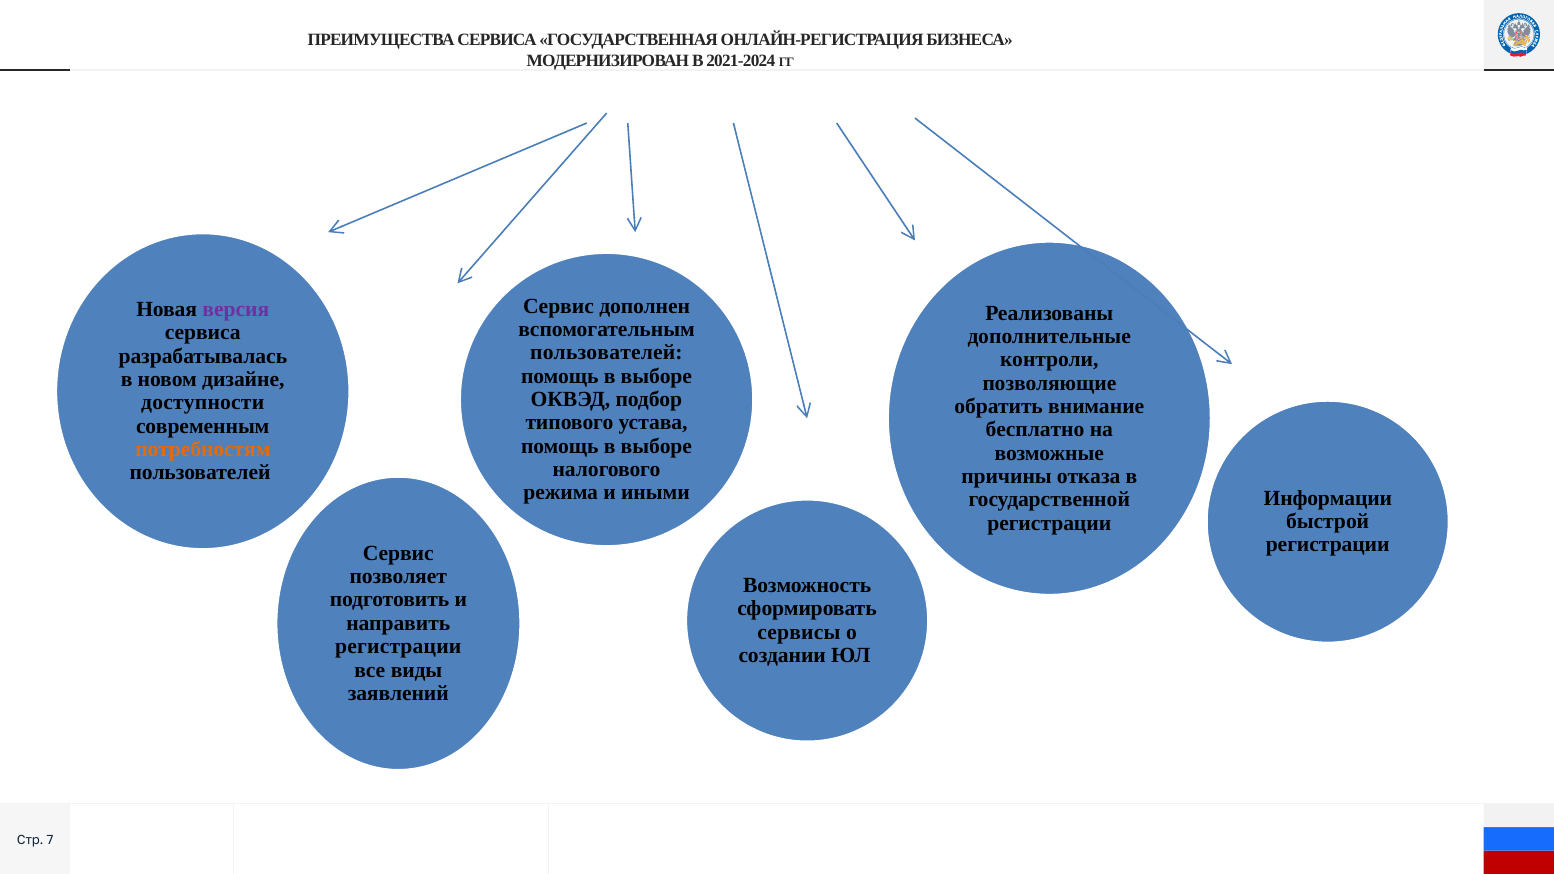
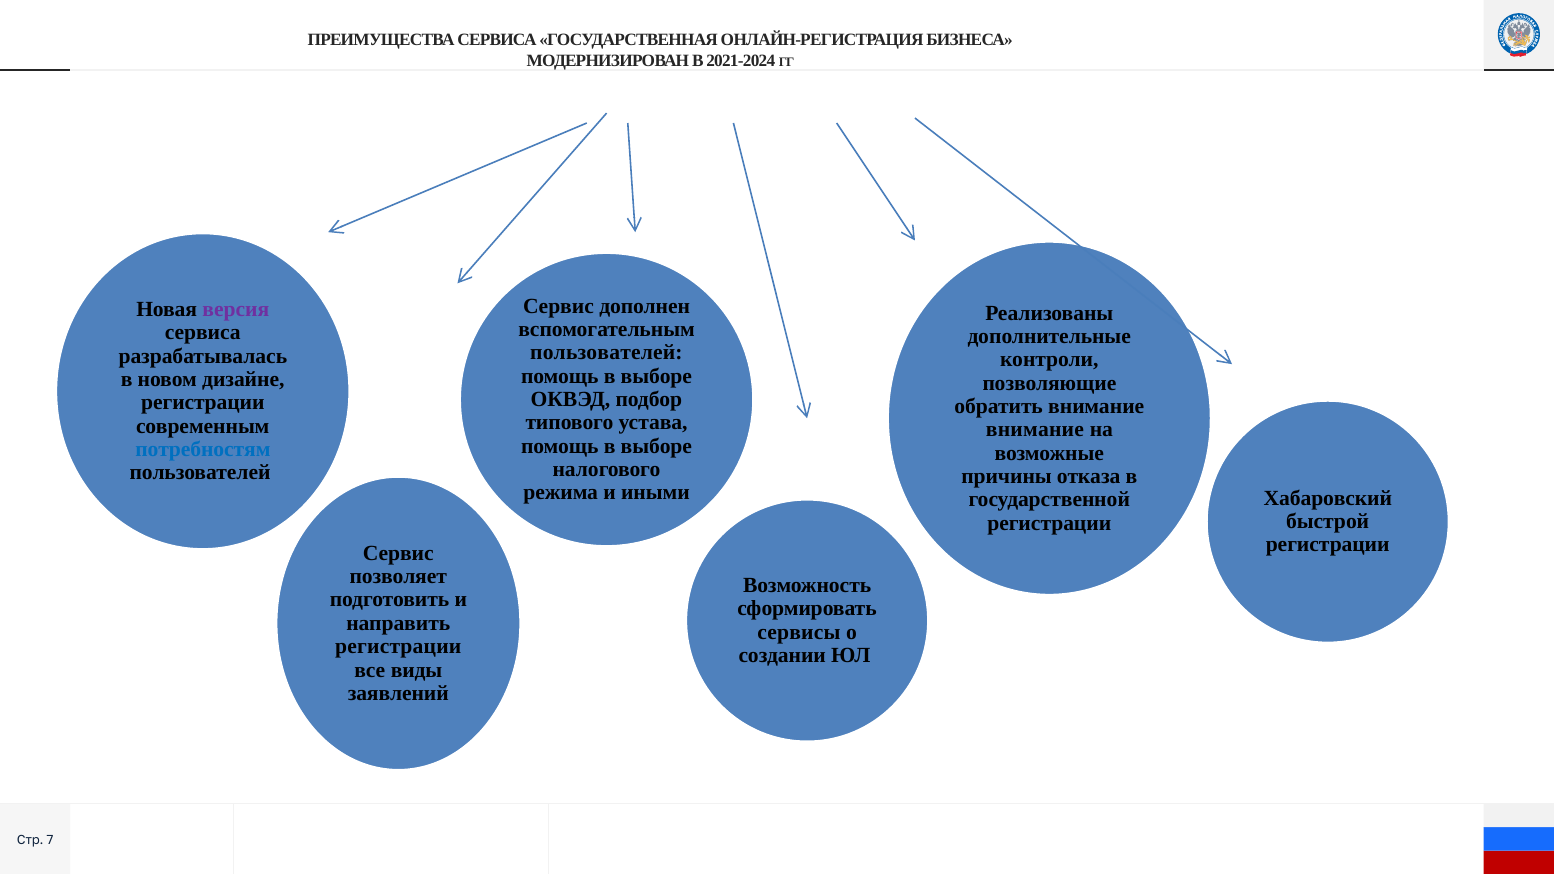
доступности: доступности -> регистрации (203, 403)
бесплатно: бесплатно -> внимание (1035, 430)
потребностям colour: orange -> blue (203, 450)
Информации: Информации -> Хабаровский (1328, 498)
